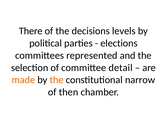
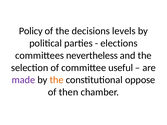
There: There -> Policy (31, 31)
represented: represented -> nevertheless (92, 56)
detail: detail -> useful (121, 68)
made colour: orange -> purple (23, 80)
narrow: narrow -> oppose (140, 80)
